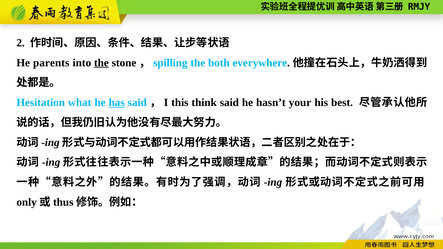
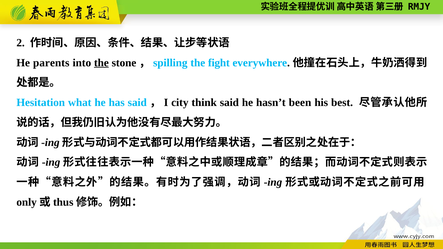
both: both -> fight (219, 63)
has underline: present -> none (117, 103)
this: this -> city (180, 103)
your: your -> been (300, 103)
